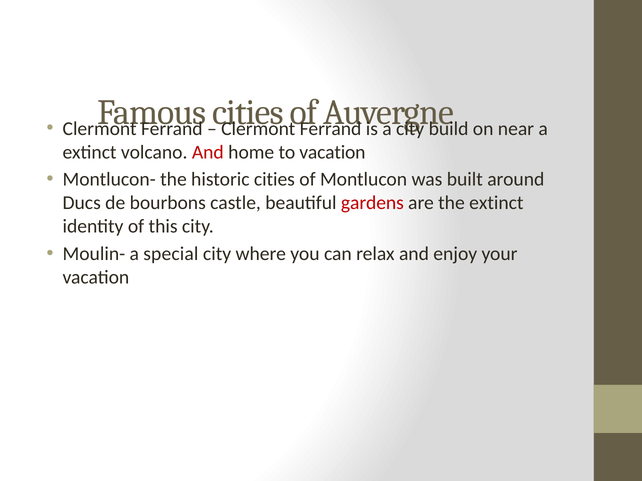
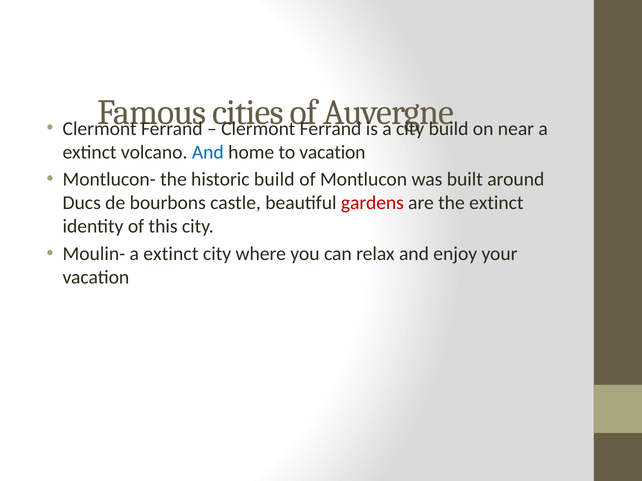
And colour: red -> blue (208, 152)
historic cities: cities -> build (274, 180)
Moulin- a special: special -> extinct (171, 254)
